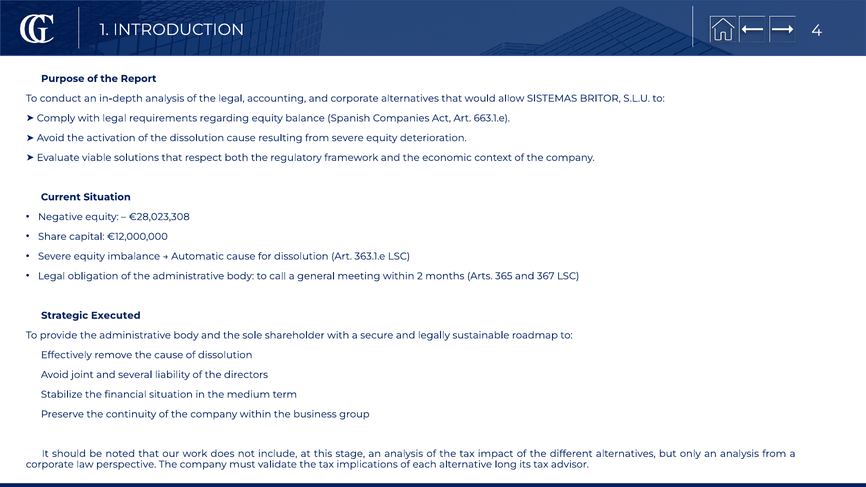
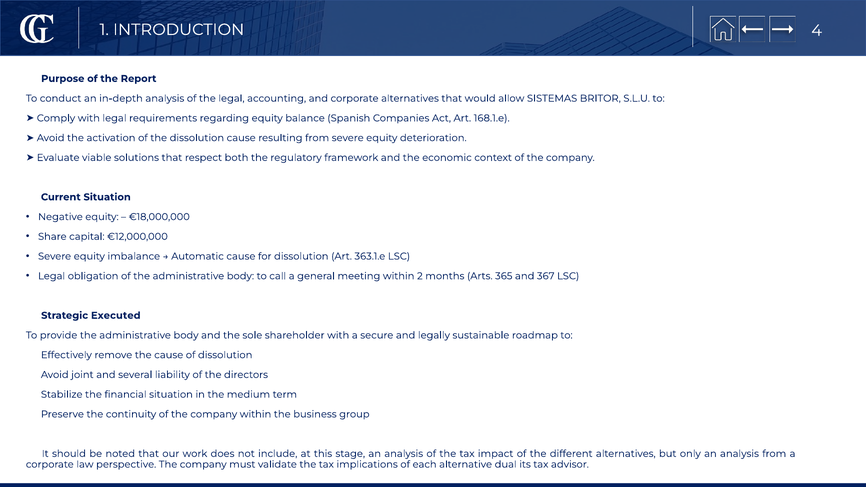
663.1.e: 663.1.e -> 168.1.e (492, 118)
€28,023,308: €28,023,308 -> €18,000,000 (159, 217)
long: long -> dual (506, 464)
